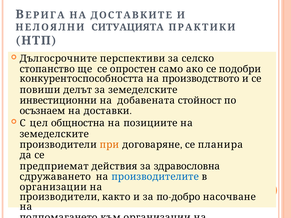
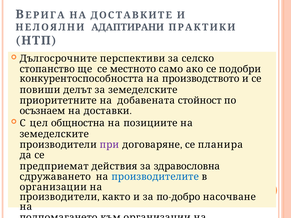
СИТУАЦИЯТА: СИТУАЦИЯТА -> АДАПТИРАНИ (128, 27)
опростен: опростен -> местното (133, 69)
инвестиционни: инвестиционни -> приоритетните (58, 101)
при colour: orange -> purple (109, 145)
